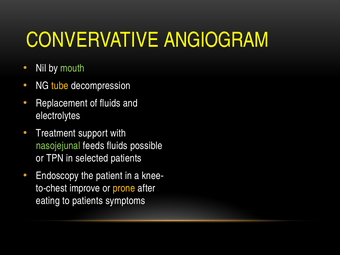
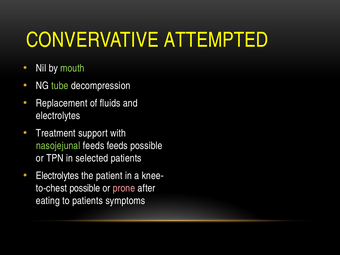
ANGIOGRAM: ANGIOGRAM -> ATTEMPTED (216, 40)
tube colour: yellow -> light green (60, 86)
feeds fluids: fluids -> feeds (117, 146)
Endoscopy: Endoscopy -> Electrolytes (57, 176)
improve: improve -> possible (85, 188)
prone colour: yellow -> pink (124, 188)
